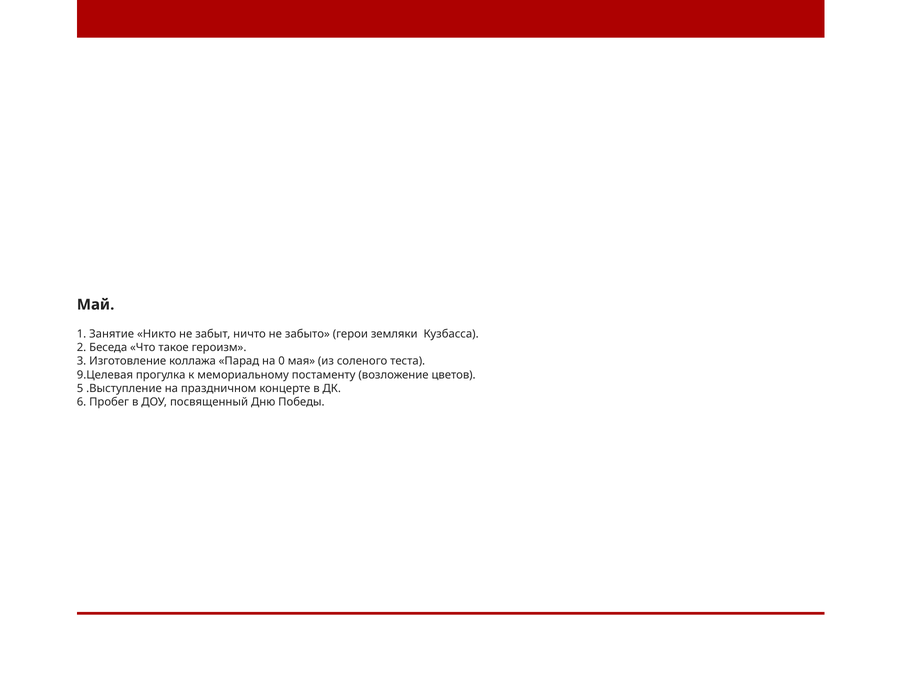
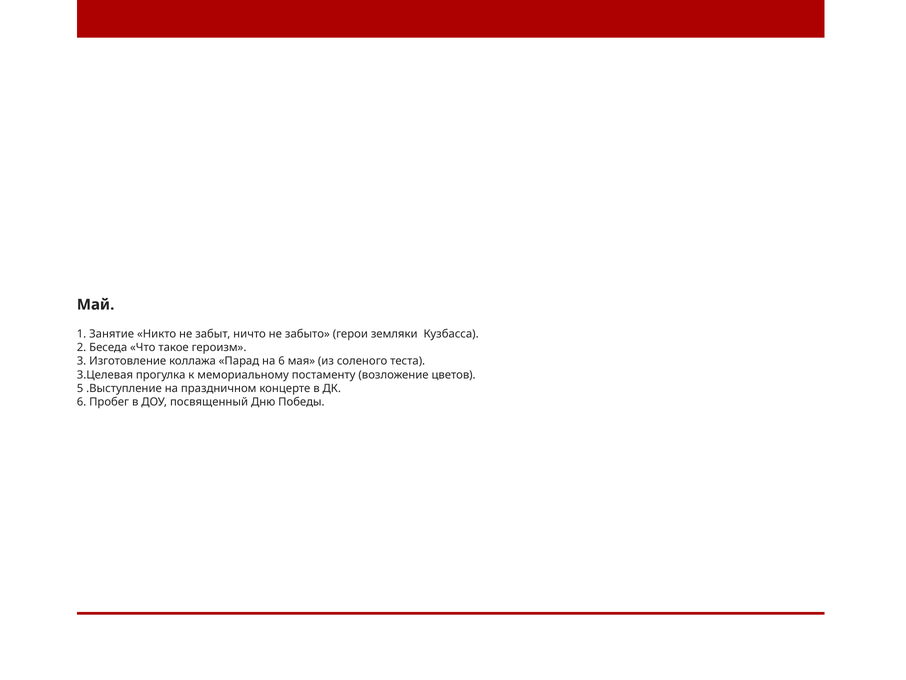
на 0: 0 -> 6 (282, 361)
9.Целевая: 9.Целевая -> 3.Целевая (105, 375)
